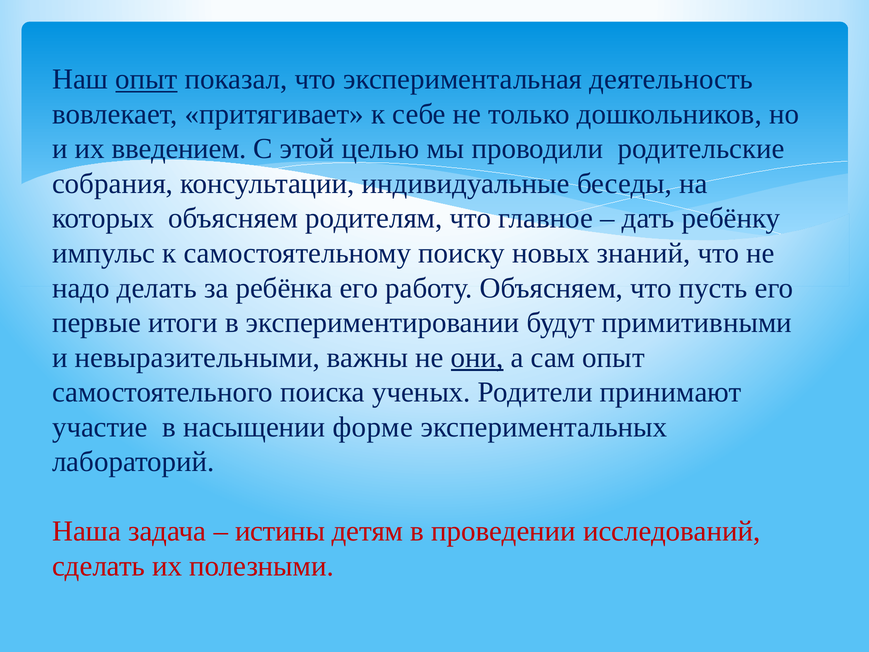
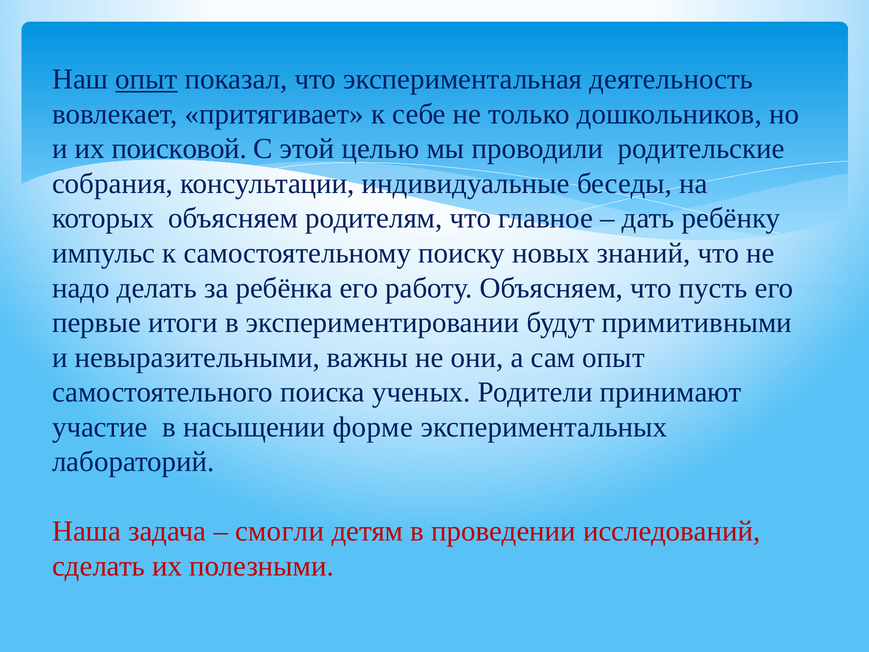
введением: введением -> поисковой (179, 149)
они underline: present -> none (477, 357)
истины: истины -> смогли (280, 531)
